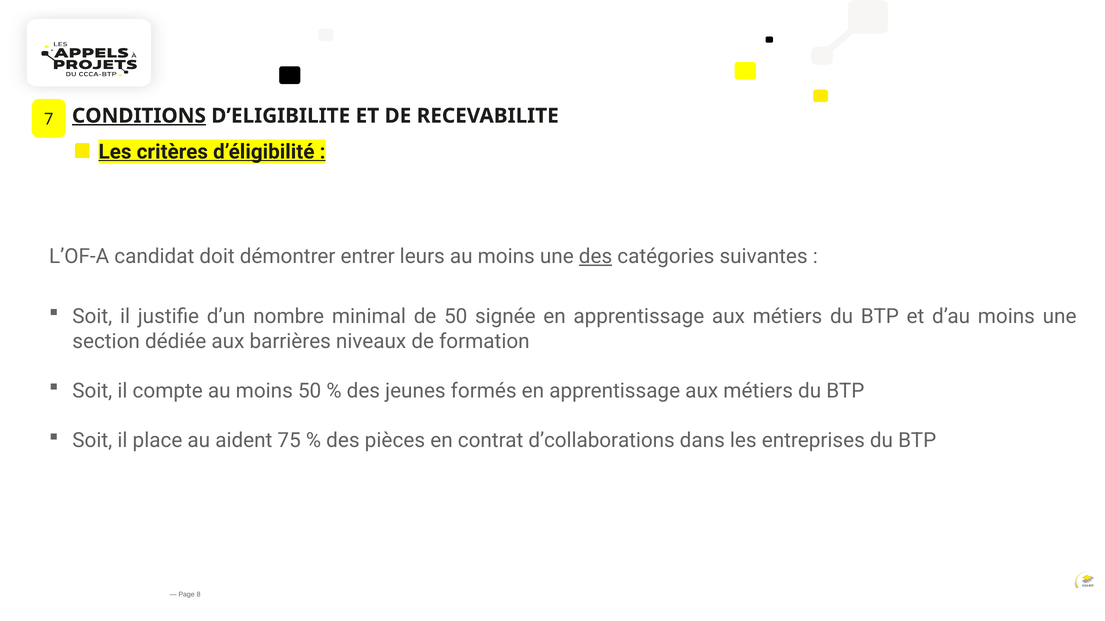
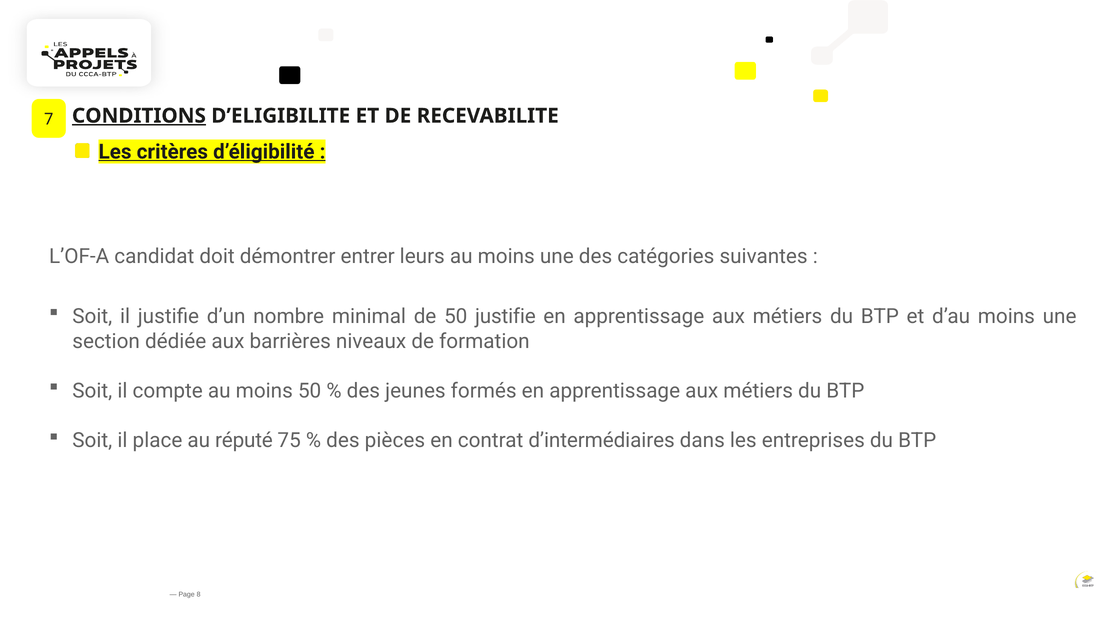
des underline: present -> none (596, 257)
50 signée: signée -> justifie (505, 317)
aident: aident -> réputé (244, 441)
d’collaborations: d’collaborations -> d’intermédiaires (602, 441)
